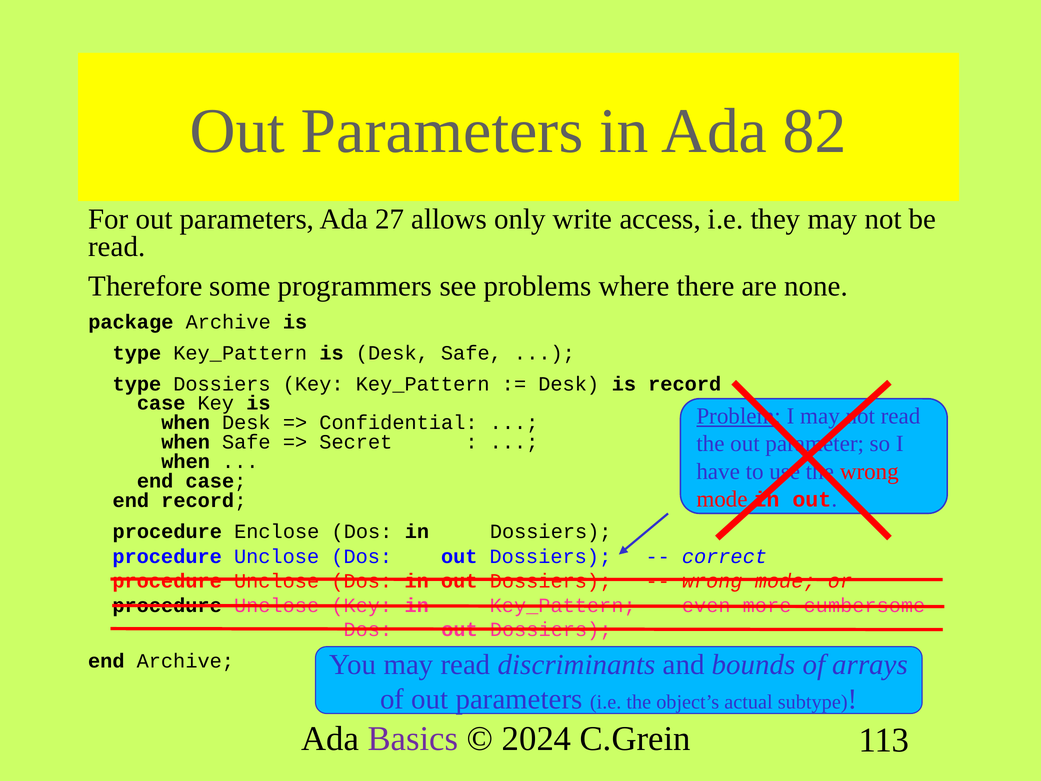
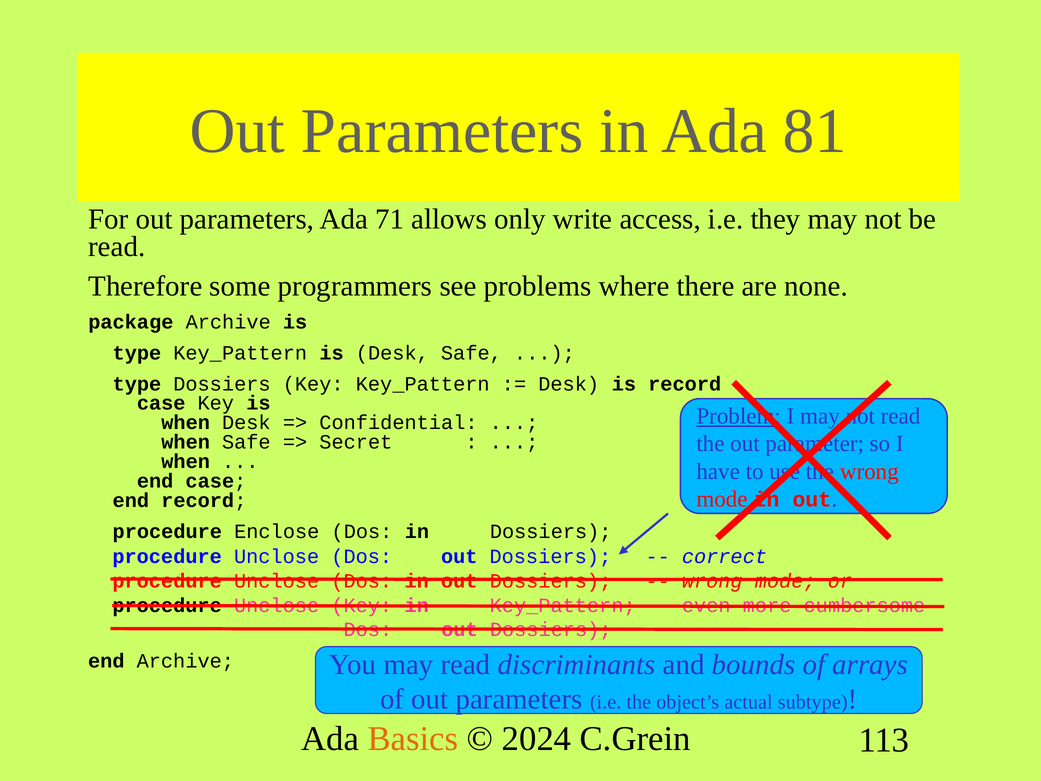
82: 82 -> 81 (815, 131)
27: 27 -> 71 (390, 219)
Basics colour: purple -> orange (413, 739)
